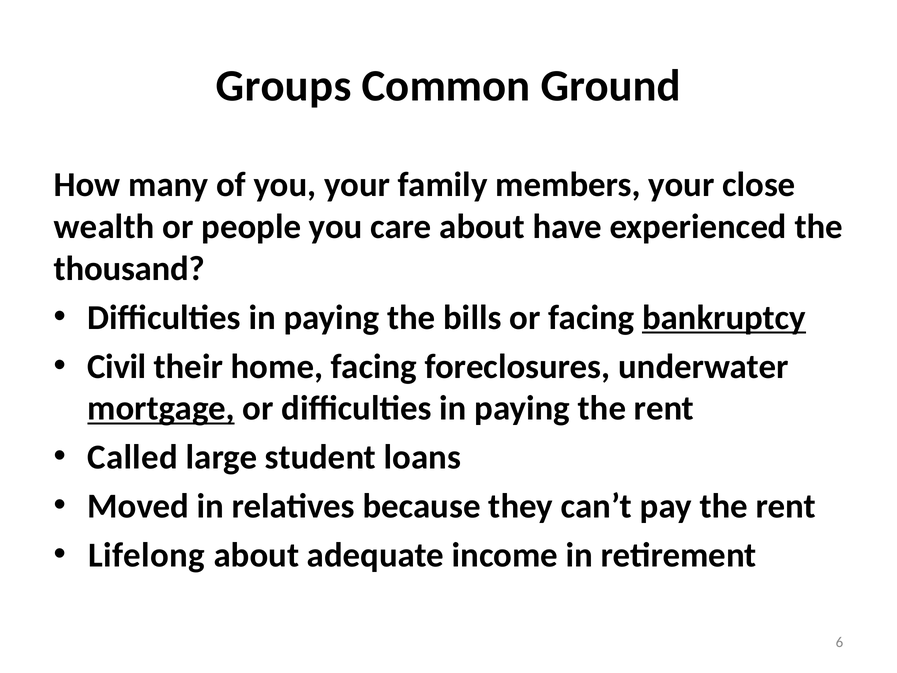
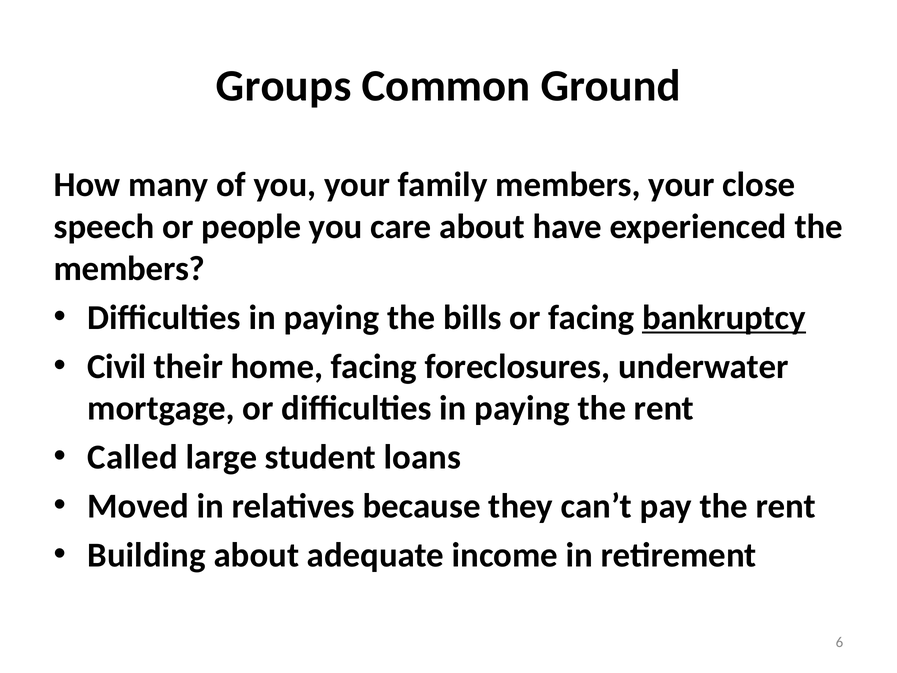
wealth: wealth -> speech (104, 227)
thousand: thousand -> members (129, 269)
mortgage underline: present -> none (161, 408)
Lifelong: Lifelong -> Building (147, 555)
